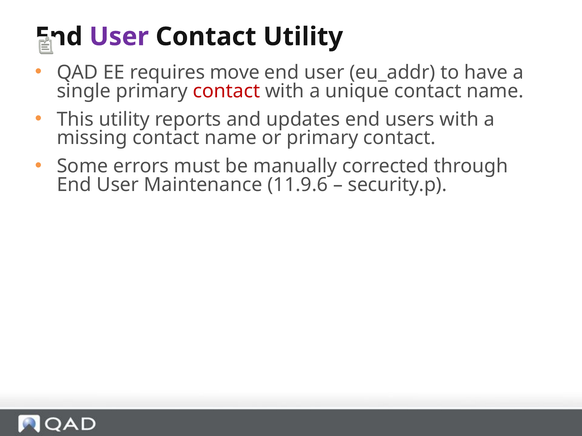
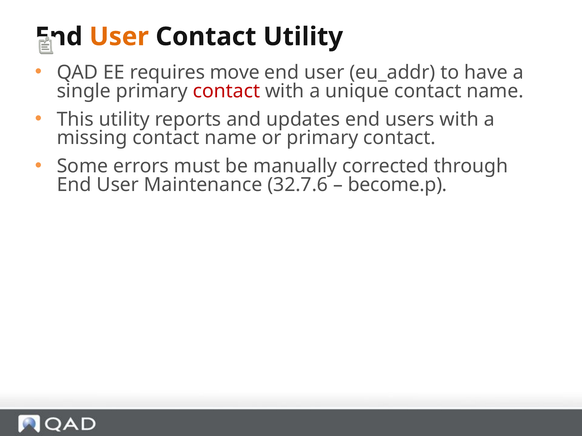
User colour: purple -> orange (119, 37)
11.9.6: 11.9.6 -> 32.7.6 (298, 185)
security.p: security.p -> become.p (397, 185)
